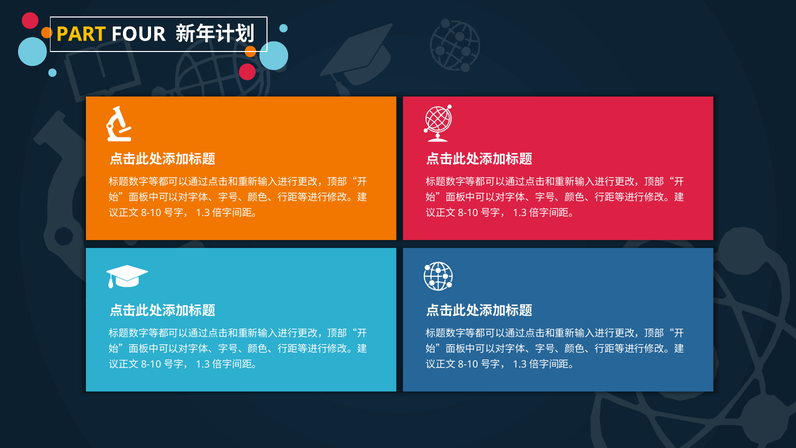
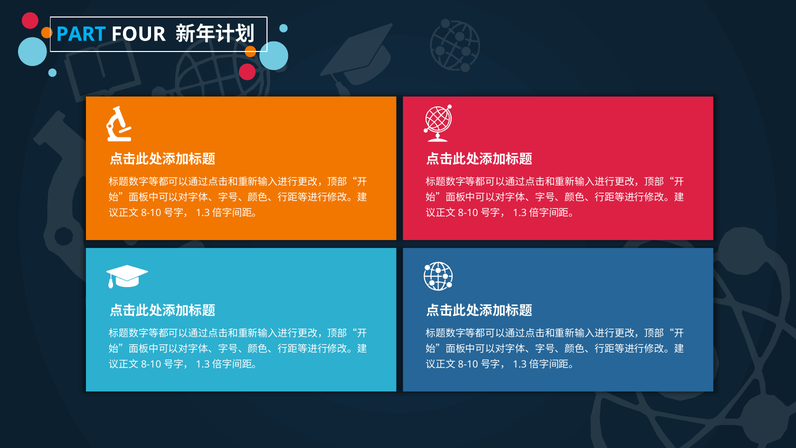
PART colour: yellow -> light blue (81, 34)
